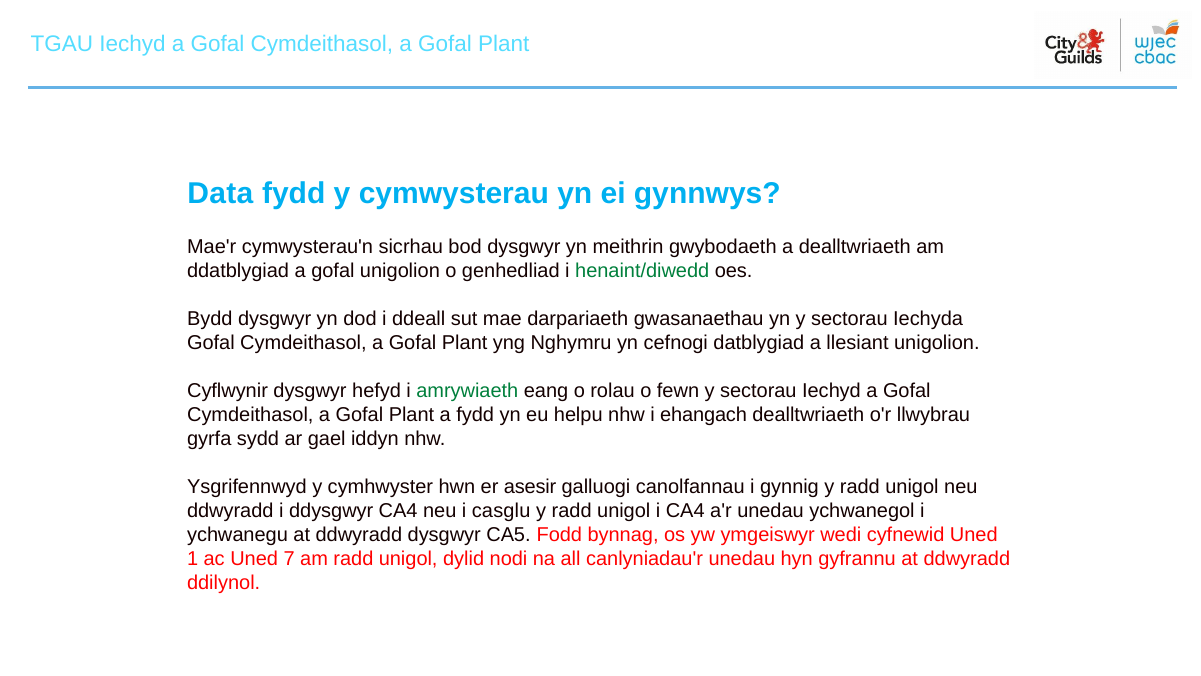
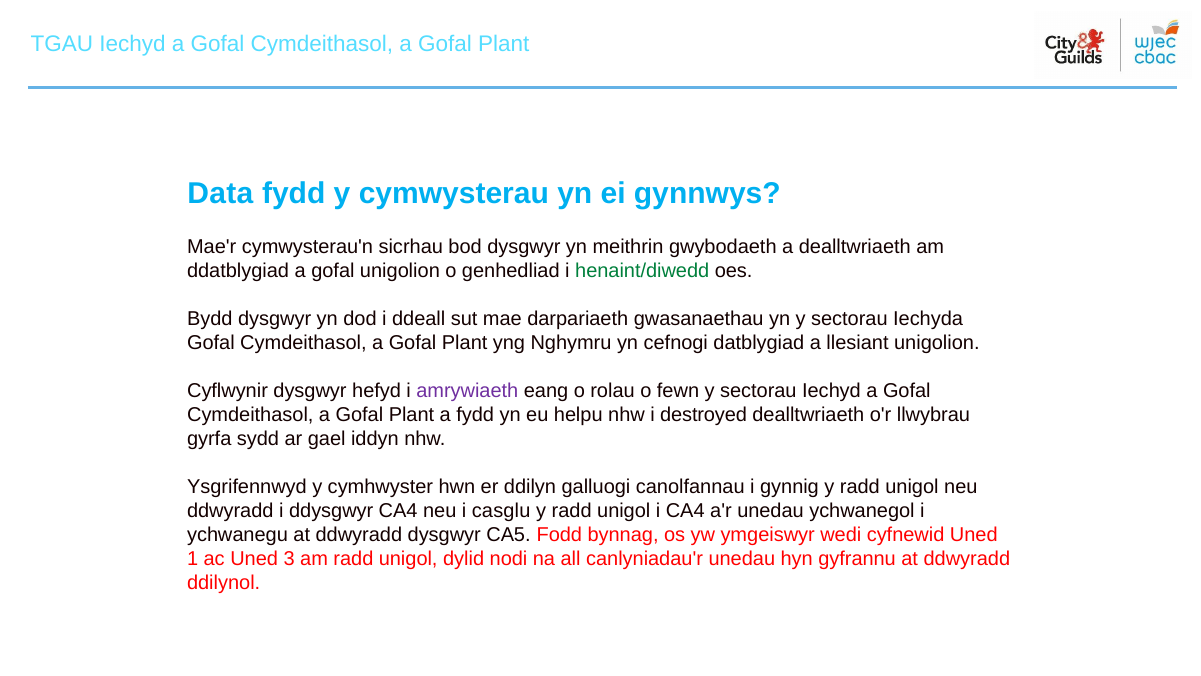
amrywiaeth colour: green -> purple (467, 391)
ehangach: ehangach -> destroyed (704, 415)
asesir: asesir -> ddilyn (530, 487)
7: 7 -> 3 (289, 559)
